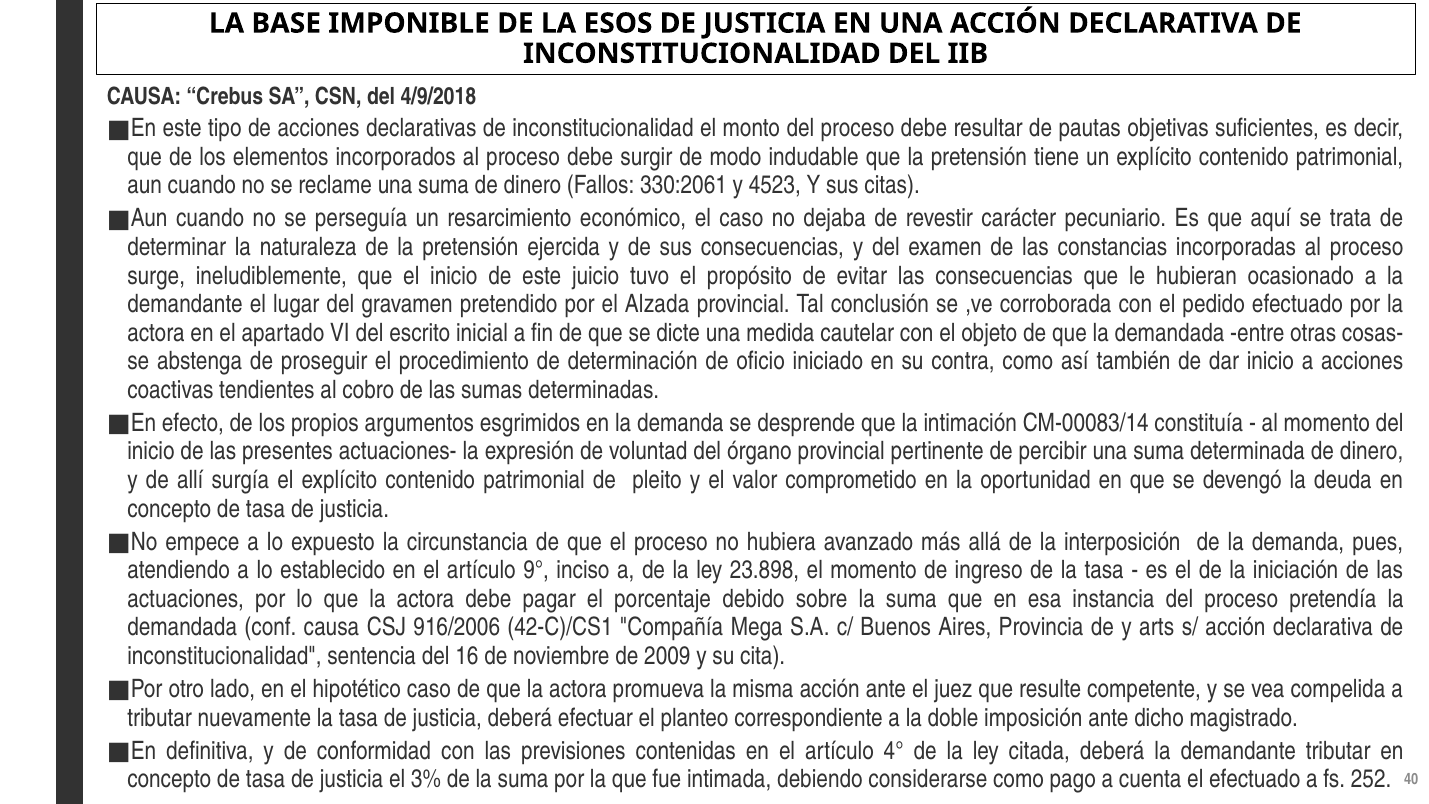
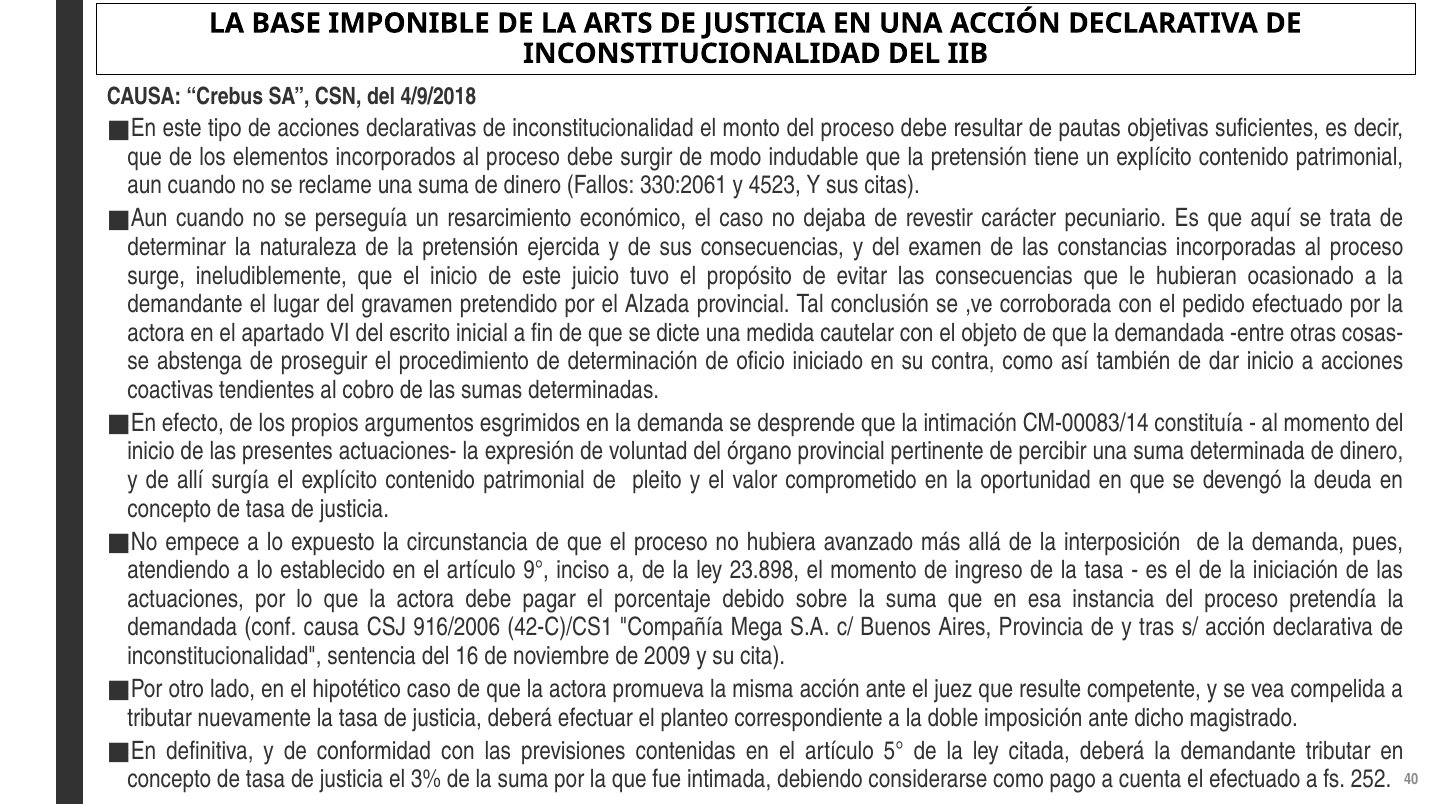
ESOS: ESOS -> ARTS (618, 23)
arts: arts -> tras (1157, 627)
4°: 4° -> 5° (894, 751)
